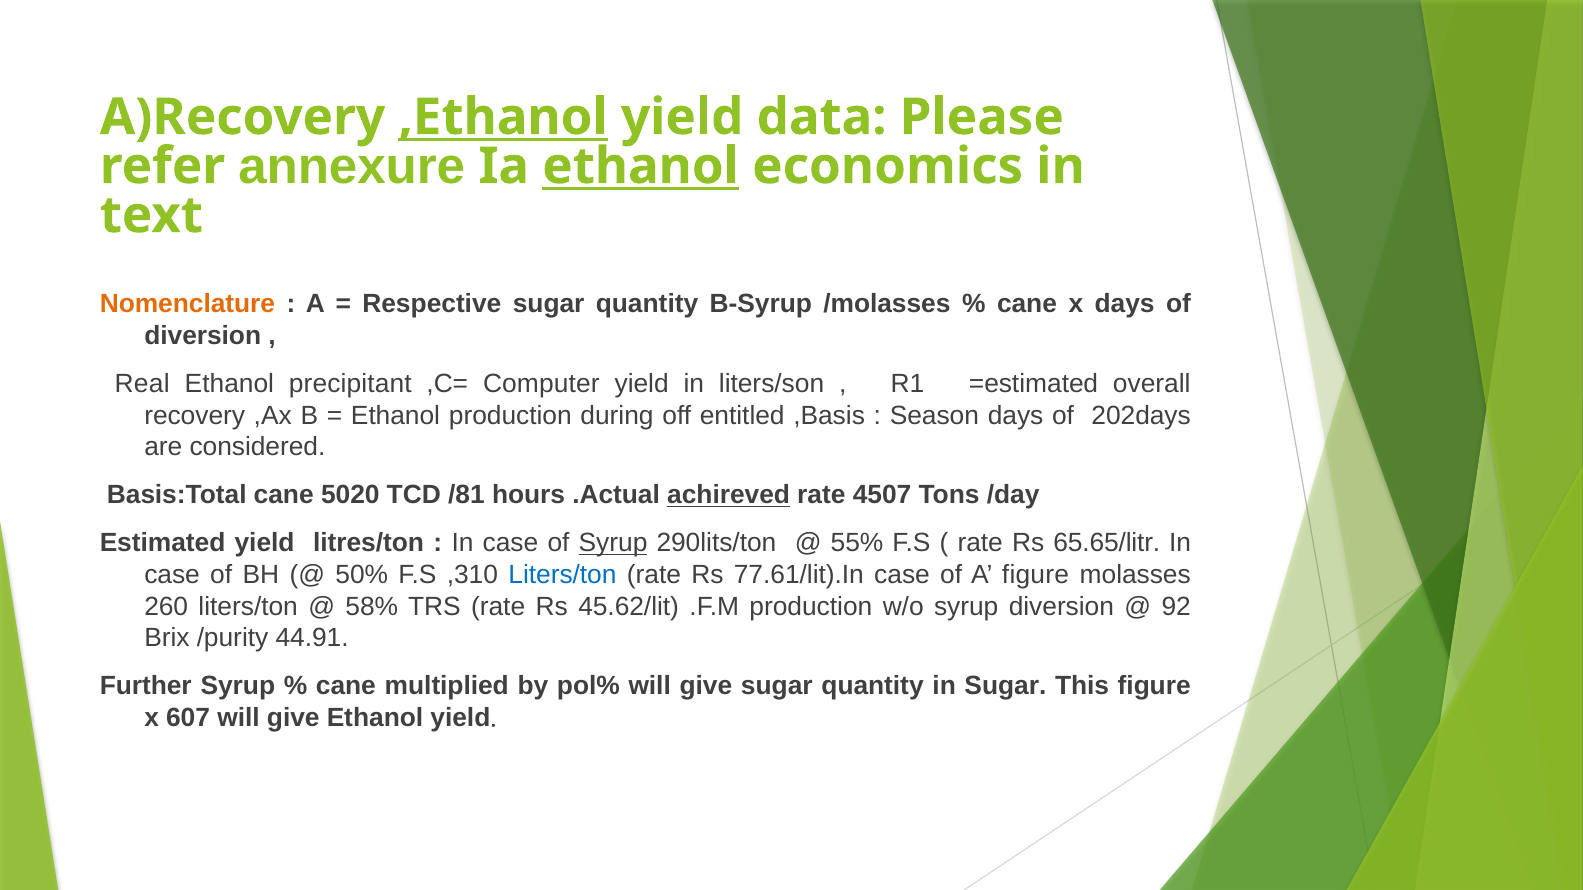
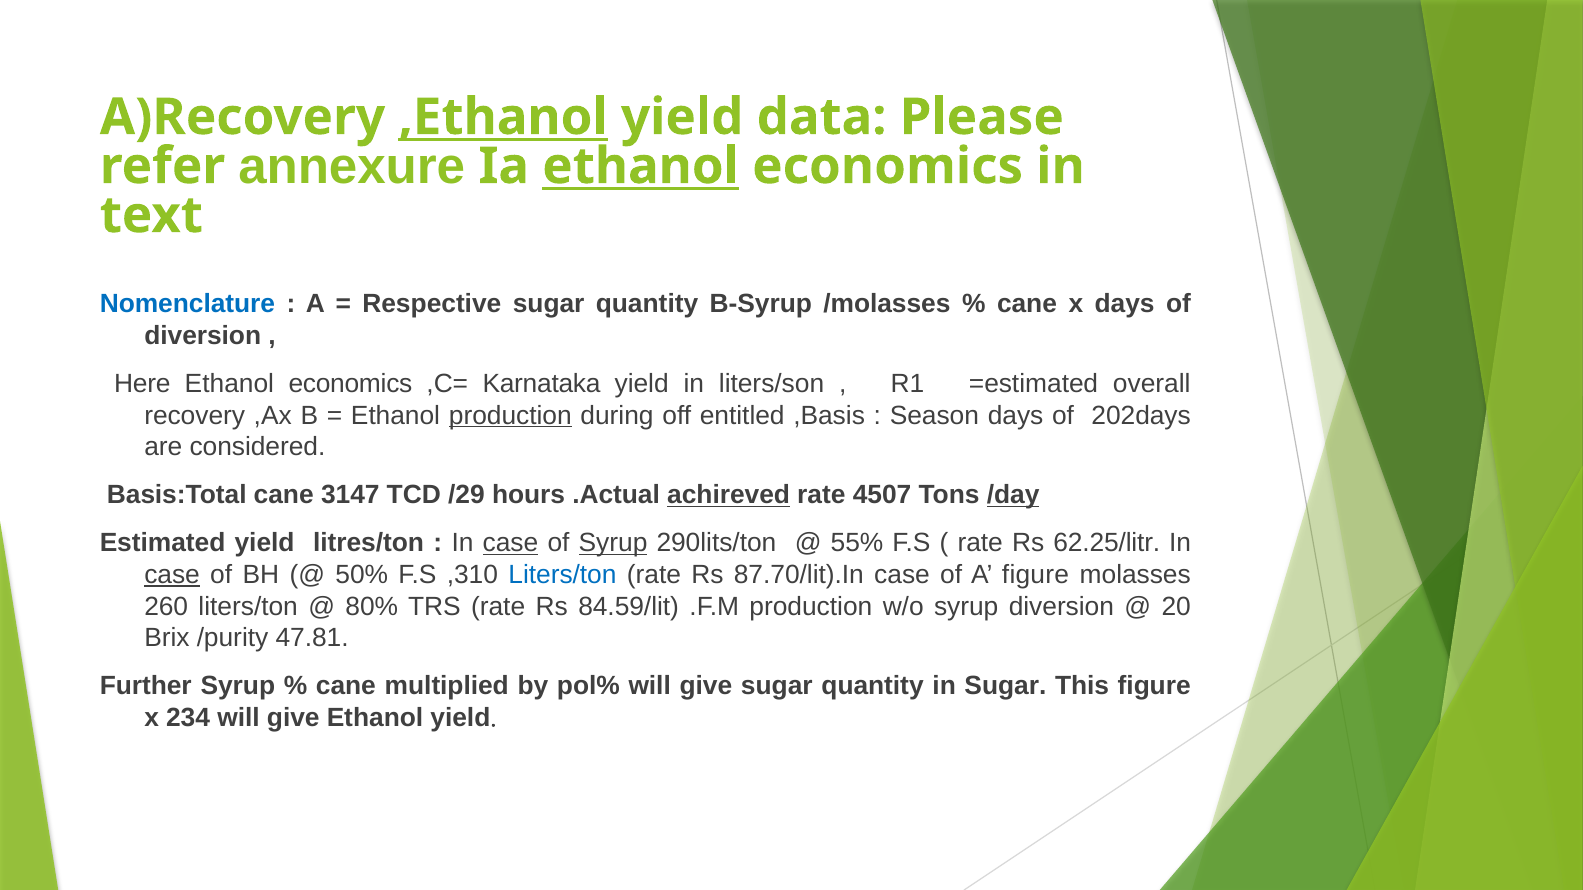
Nomenclature colour: orange -> blue (187, 304)
Real: Real -> Here (142, 384)
precipitant: precipitant -> economics (350, 384)
Computer: Computer -> Karnataka (542, 384)
production underline: none -> present (510, 416)
5020: 5020 -> 3147 (350, 495)
/81: /81 -> /29 (466, 495)
/day underline: none -> present (1013, 495)
case underline: none -> present (510, 544)
65.65/litr: 65.65/litr -> 62.25/litr (1107, 544)
case underline: none -> present (172, 575)
77.61/lit).In: 77.61/lit).In -> 87.70/lit).In (799, 575)
58%: 58% -> 80% (372, 607)
45.62/lit: 45.62/lit -> 84.59/lit (629, 607)
92: 92 -> 20 (1176, 607)
44.91: 44.91 -> 47.81 (312, 638)
607: 607 -> 234 (188, 718)
